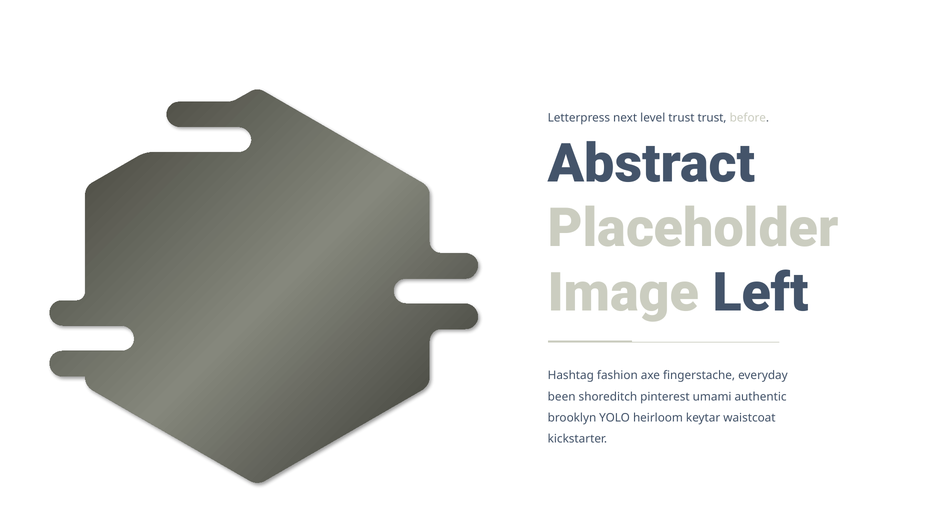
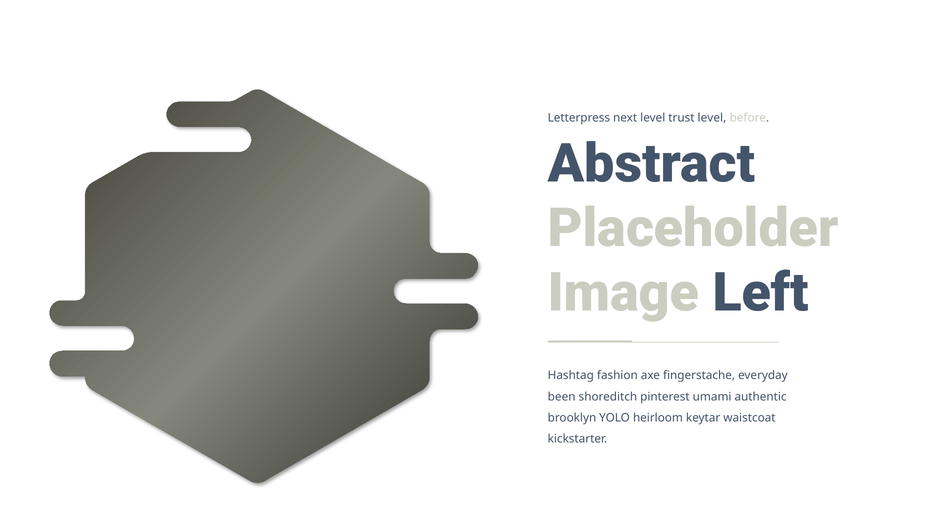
trust trust: trust -> level (712, 118)
